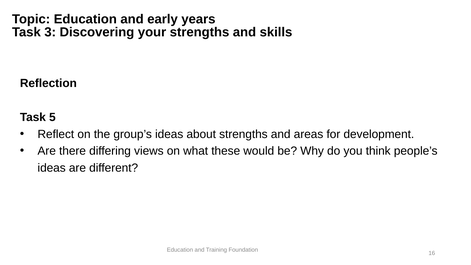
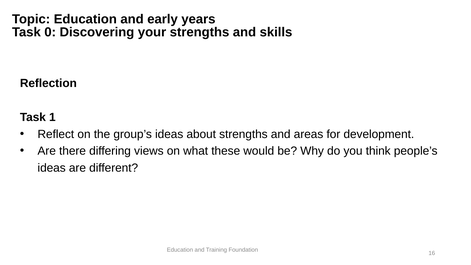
3: 3 -> 0 (50, 32)
5: 5 -> 1 (52, 117)
